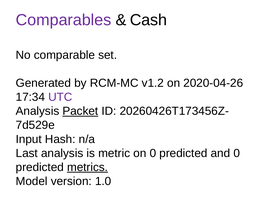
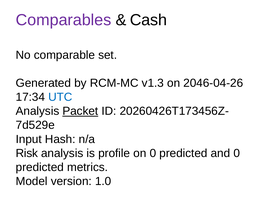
v1.2: v1.2 -> v1.3 (153, 83)
2020-04-26: 2020-04-26 -> 2046-04-26 (213, 83)
UTC colour: purple -> blue (60, 97)
Last: Last -> Risk (27, 153)
metric: metric -> profile (114, 153)
metrics underline: present -> none (88, 167)
